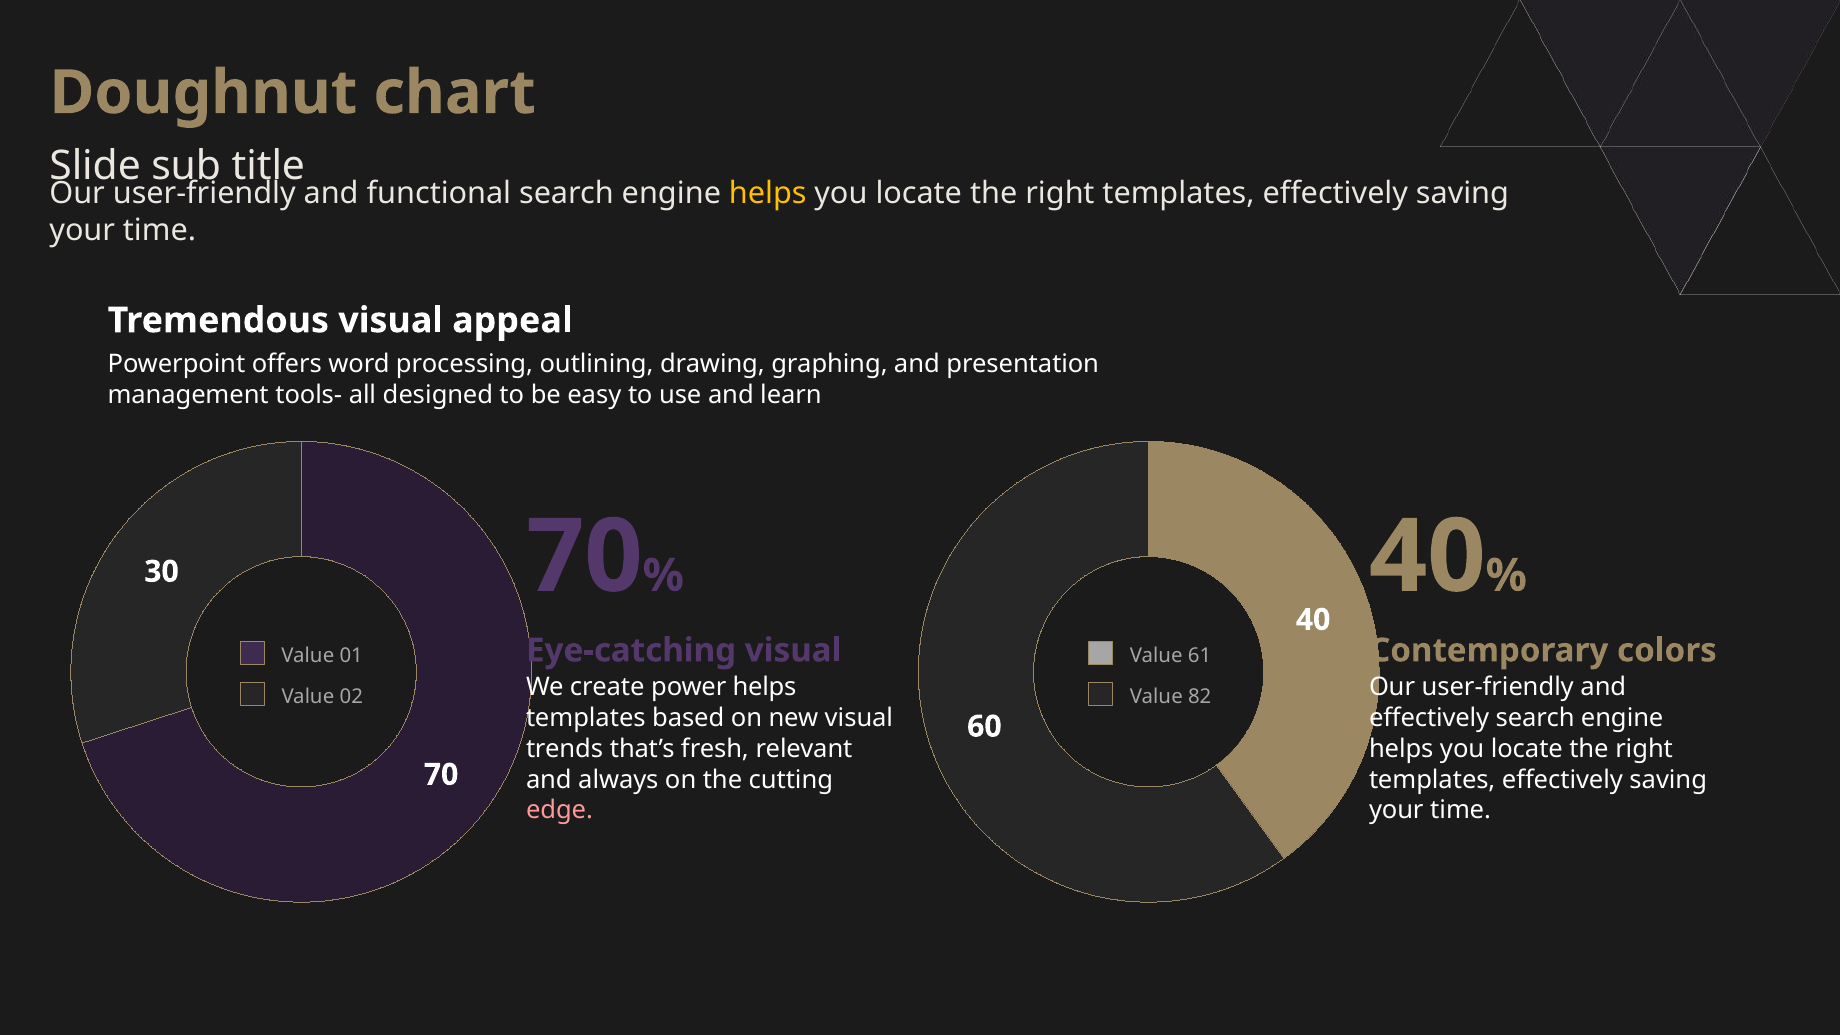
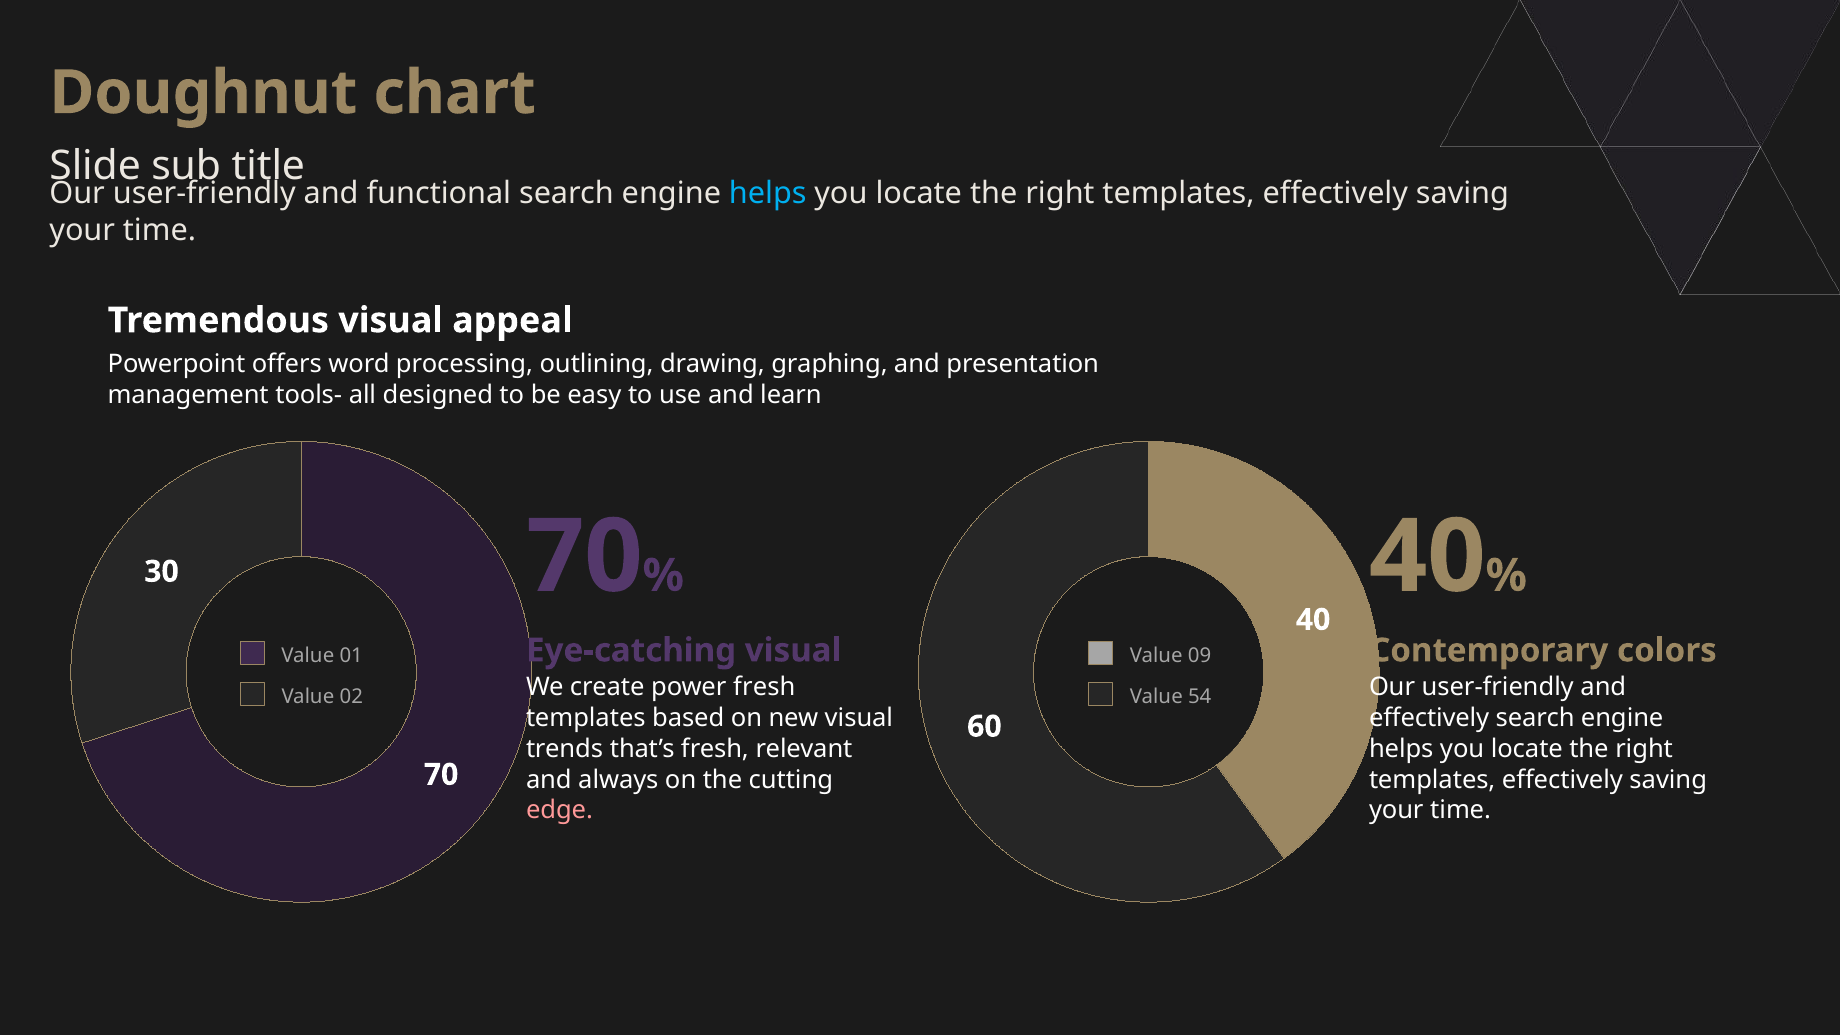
helps colour: yellow -> light blue (768, 194)
61: 61 -> 09 (1200, 656)
power helps: helps -> fresh (764, 688)
82: 82 -> 54 (1200, 697)
